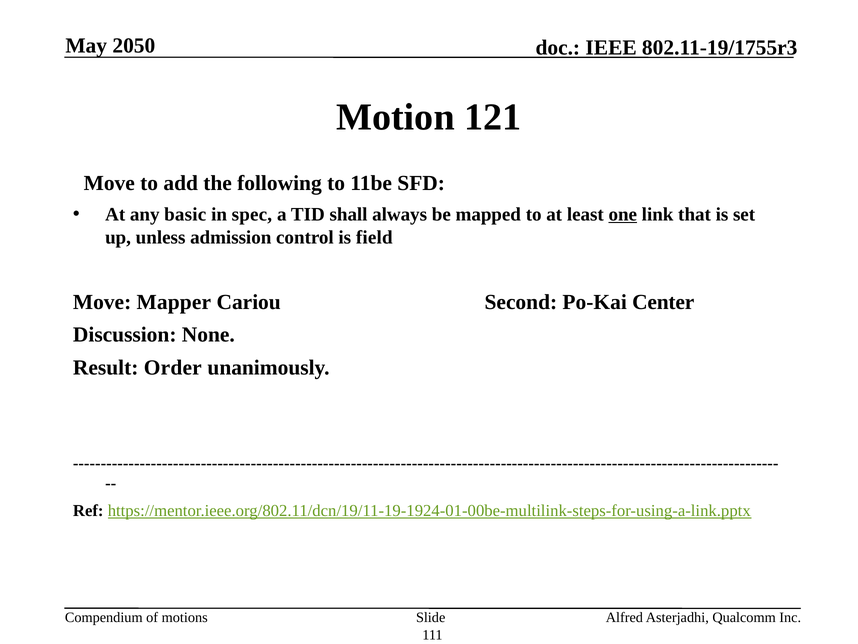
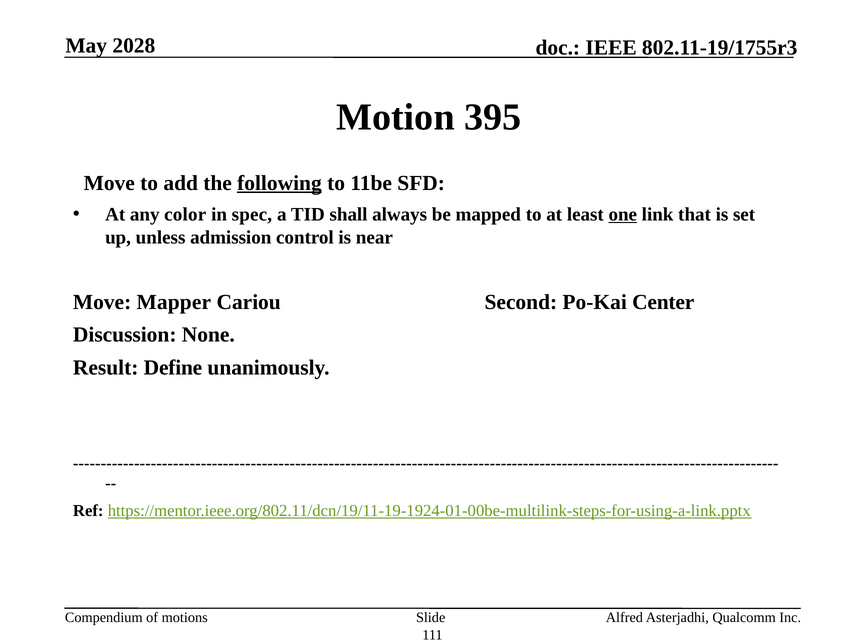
2050: 2050 -> 2028 (134, 45)
121: 121 -> 395 (493, 117)
following underline: none -> present (279, 183)
basic: basic -> color (185, 214)
field: field -> near (374, 237)
Order: Order -> Define (173, 368)
